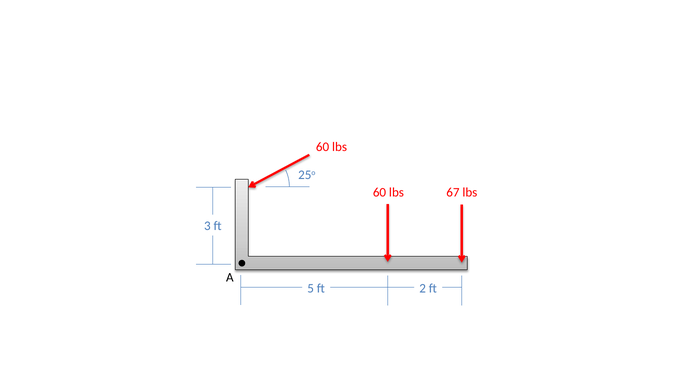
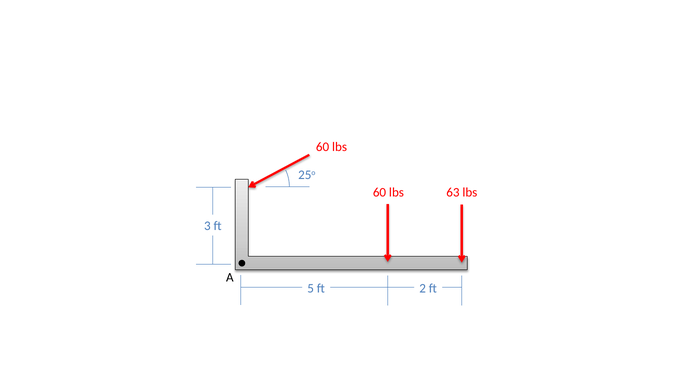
67: 67 -> 63 (453, 192)
